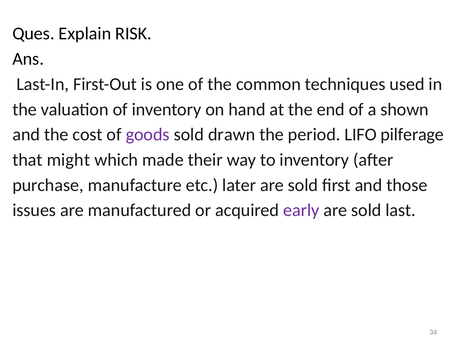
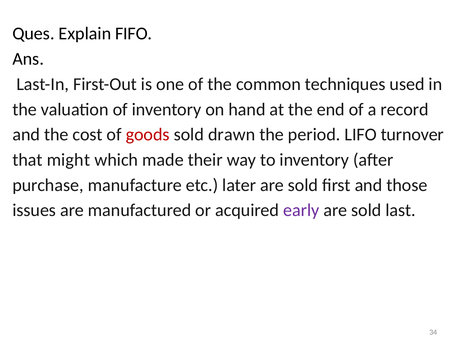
RISK: RISK -> FIFO (134, 34)
shown: shown -> record (405, 110)
goods colour: purple -> red (148, 135)
pilferage: pilferage -> turnover (412, 135)
